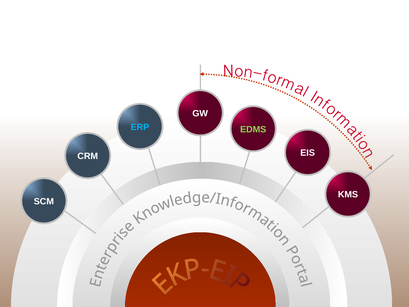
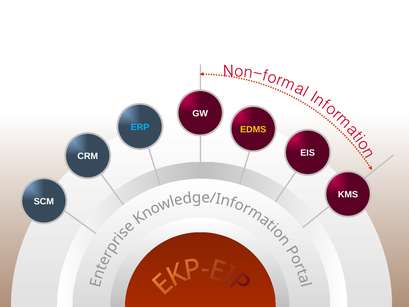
EDMS colour: light green -> yellow (253, 129)
